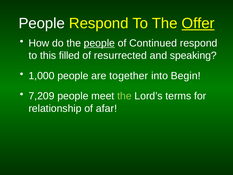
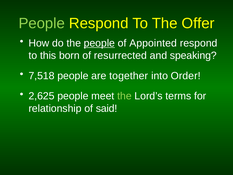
People colour: white -> light green (42, 23)
Offer underline: present -> none (198, 23)
Continued: Continued -> Appointed (153, 43)
filled: filled -> born (69, 55)
1,000: 1,000 -> 7,518 (41, 76)
Begin: Begin -> Order (186, 76)
7,209: 7,209 -> 2,625 (41, 96)
afar: afar -> said (107, 108)
